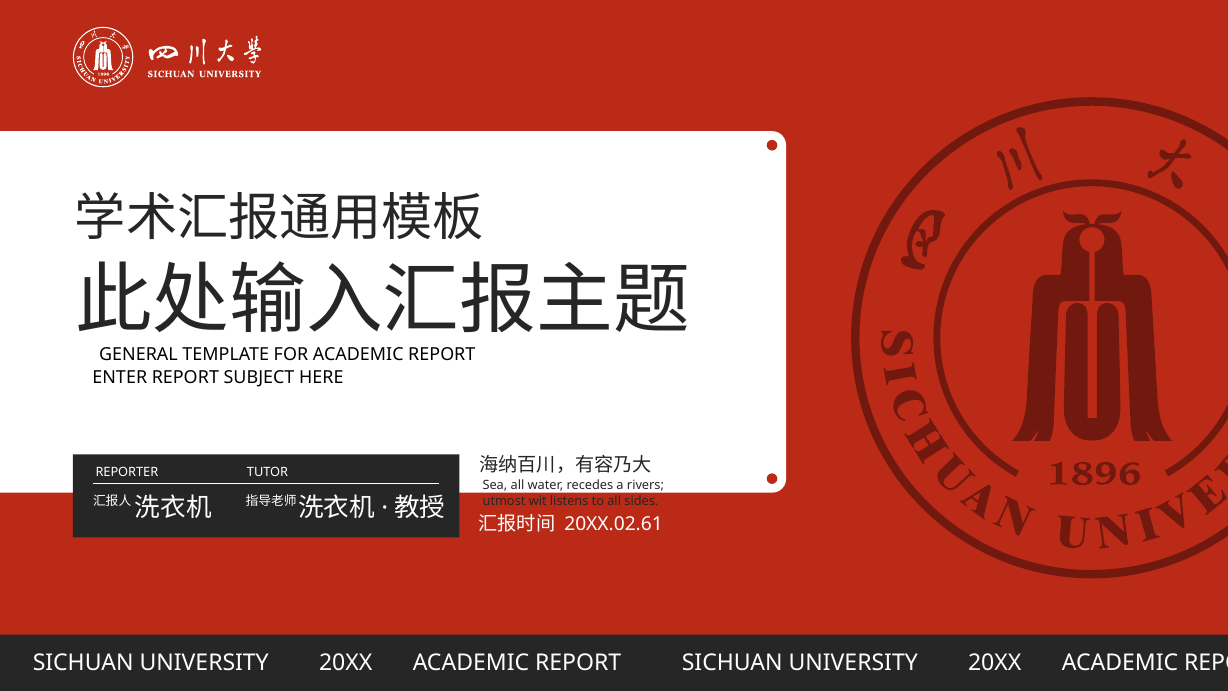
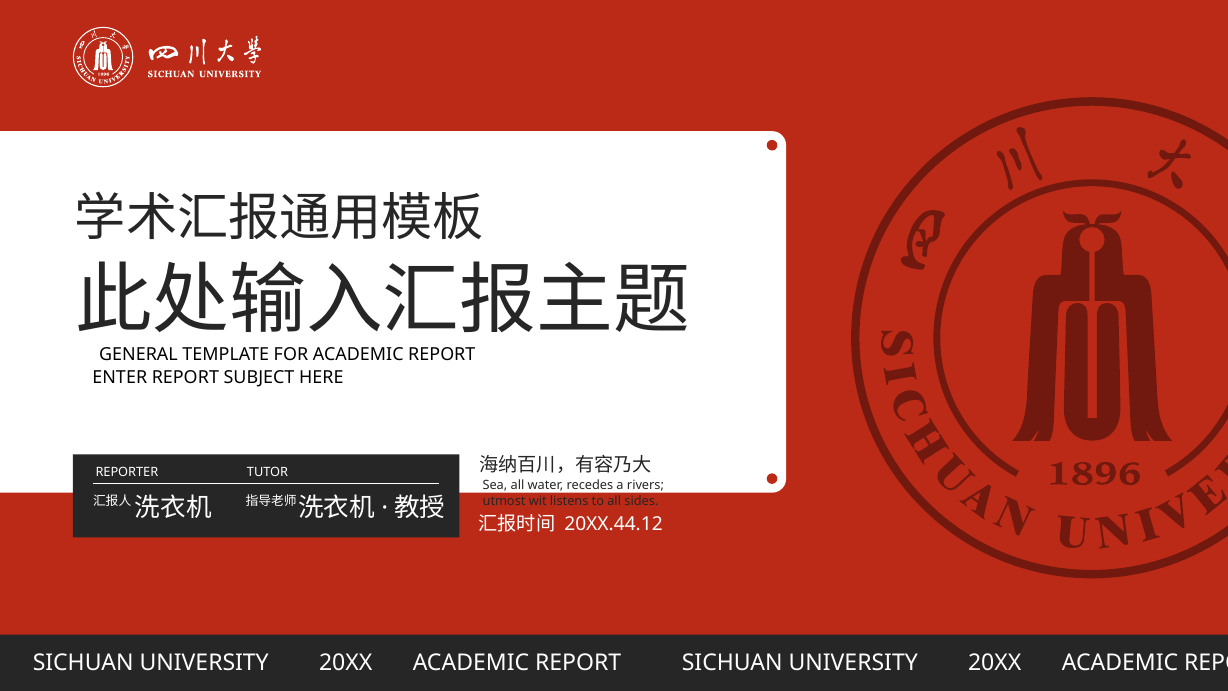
20XX.02.61: 20XX.02.61 -> 20XX.44.12 (614, 524)
